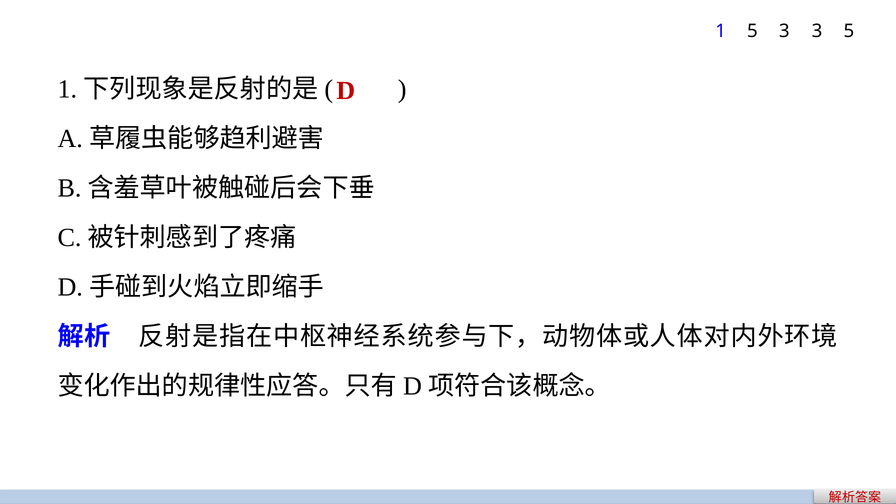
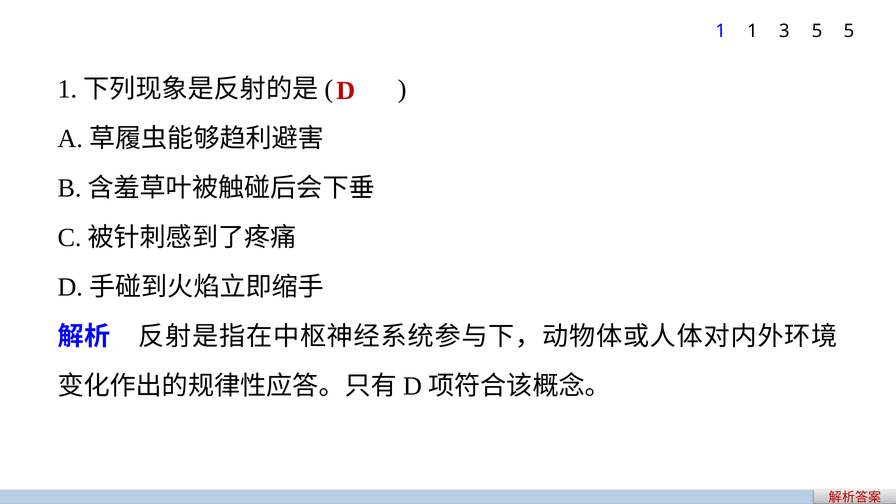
1 5: 5 -> 1 (752, 31)
3 3: 3 -> 5 (817, 31)
